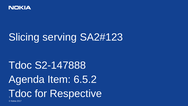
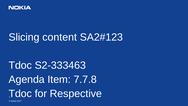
serving: serving -> content (60, 37)
S2-147888: S2-147888 -> S2-333463 (60, 65)
6.5.2: 6.5.2 -> 7.7.8 (85, 79)
